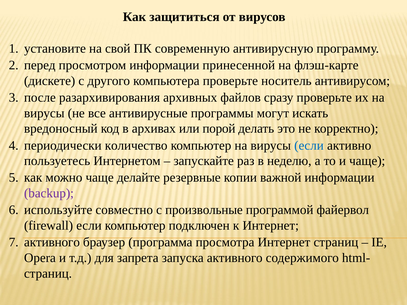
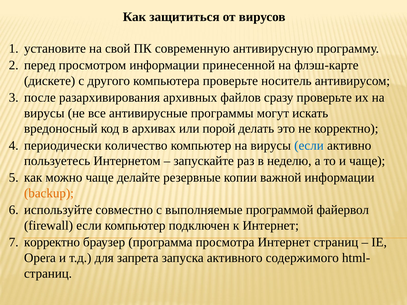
backup colour: purple -> orange (49, 193)
произвольные: произвольные -> выполняемые (204, 210)
активного: активного -> корректно (52, 242)
